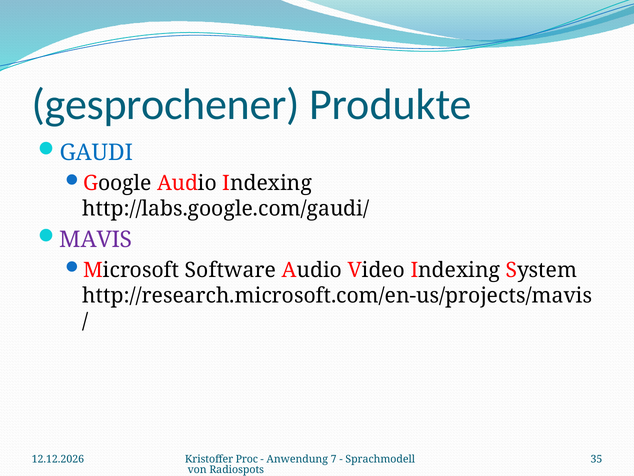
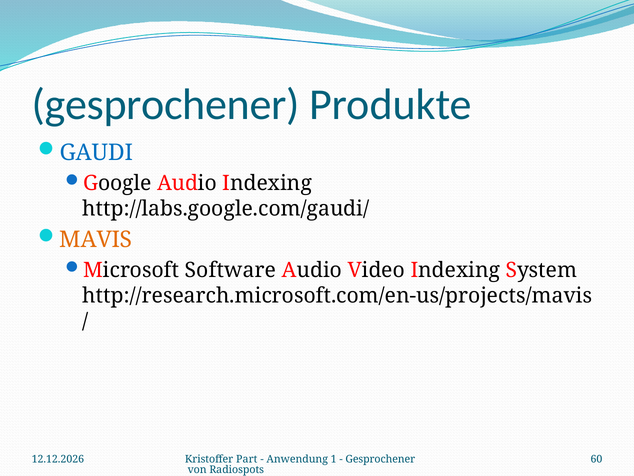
MAVIS colour: purple -> orange (96, 240)
Proc: Proc -> Part (247, 459)
7: 7 -> 1 (334, 459)
Sprachmodell: Sprachmodell -> Gesprochener (380, 459)
35: 35 -> 60 (596, 459)
